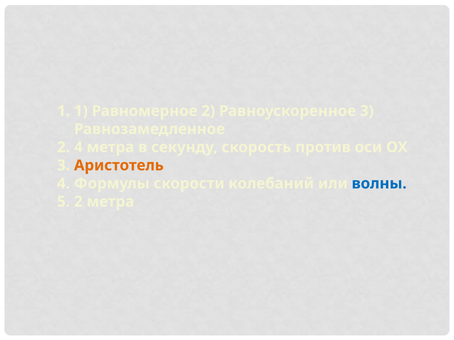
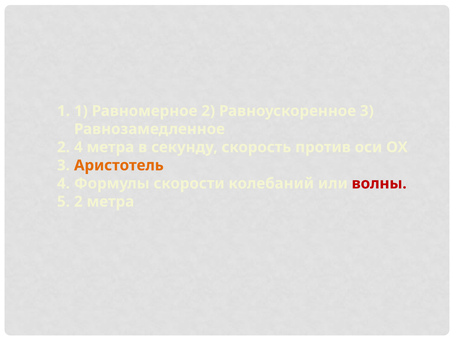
волны colour: blue -> red (379, 184)
